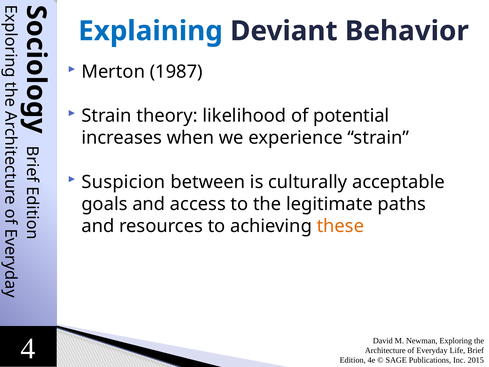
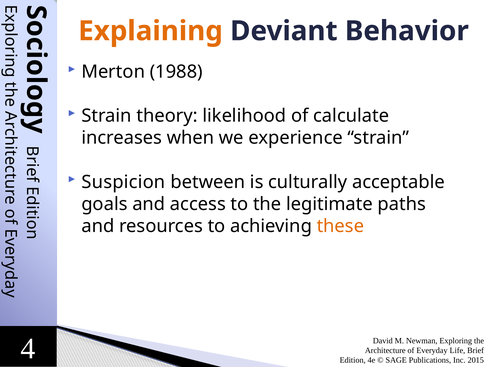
Explaining colour: blue -> orange (151, 31)
1987: 1987 -> 1988 (176, 72)
potential: potential -> calculate (351, 116)
